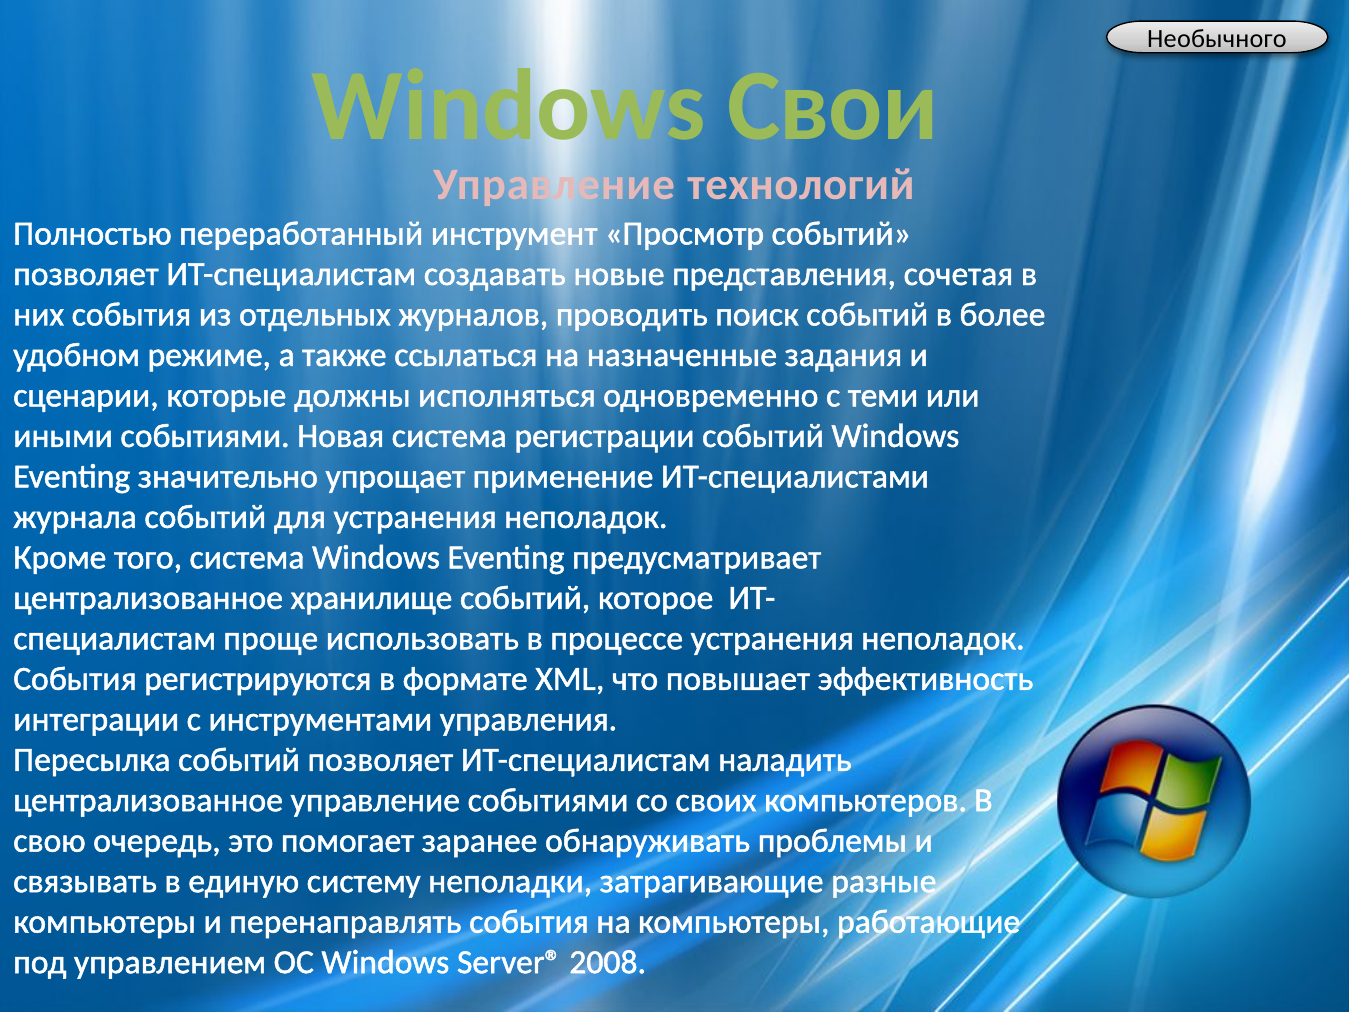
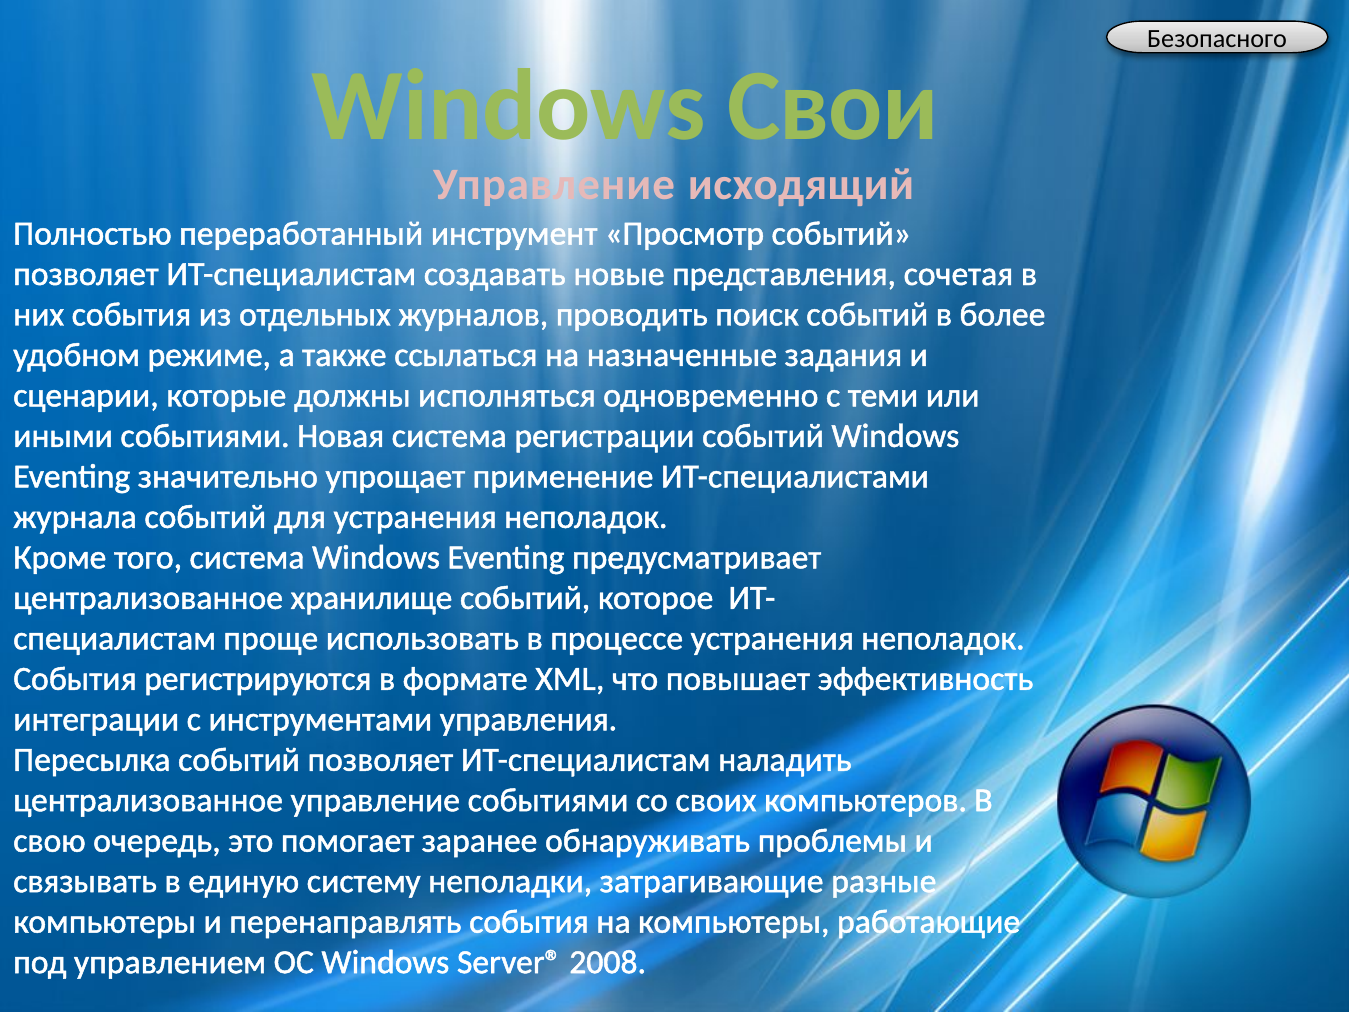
Необычного: Необычного -> Безопасного (1217, 39)
технологий: технологий -> исходящий (801, 184)
